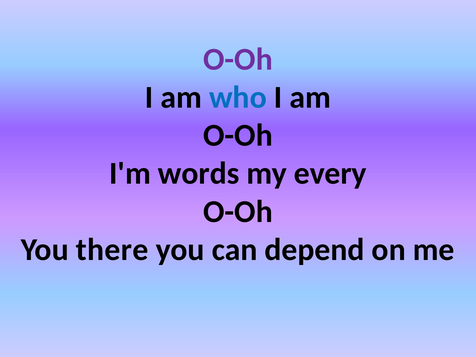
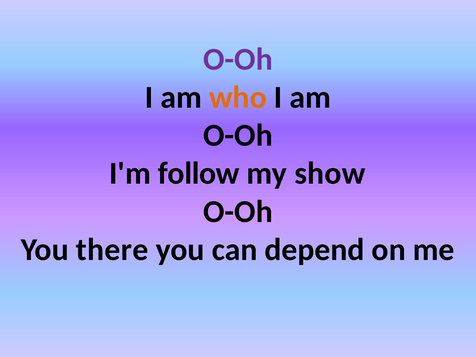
who colour: blue -> orange (238, 97)
words: words -> follow (199, 174)
every: every -> show (330, 174)
